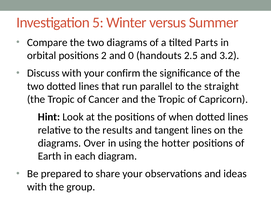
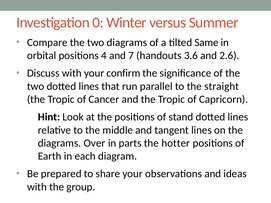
5: 5 -> 0 (98, 22)
Parts: Parts -> Same (206, 43)
2: 2 -> 4 (104, 56)
0: 0 -> 7 (131, 56)
2.5: 2.5 -> 3.6 (191, 56)
3.2: 3.2 -> 2.6 (229, 56)
when: when -> stand (181, 117)
results: results -> middle (118, 130)
using: using -> parts (130, 143)
